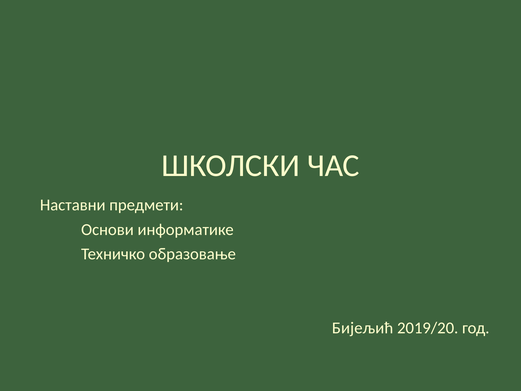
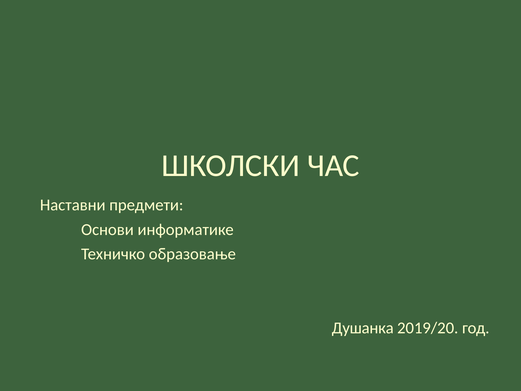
Бијељић: Бијељић -> Душанка (363, 328)
